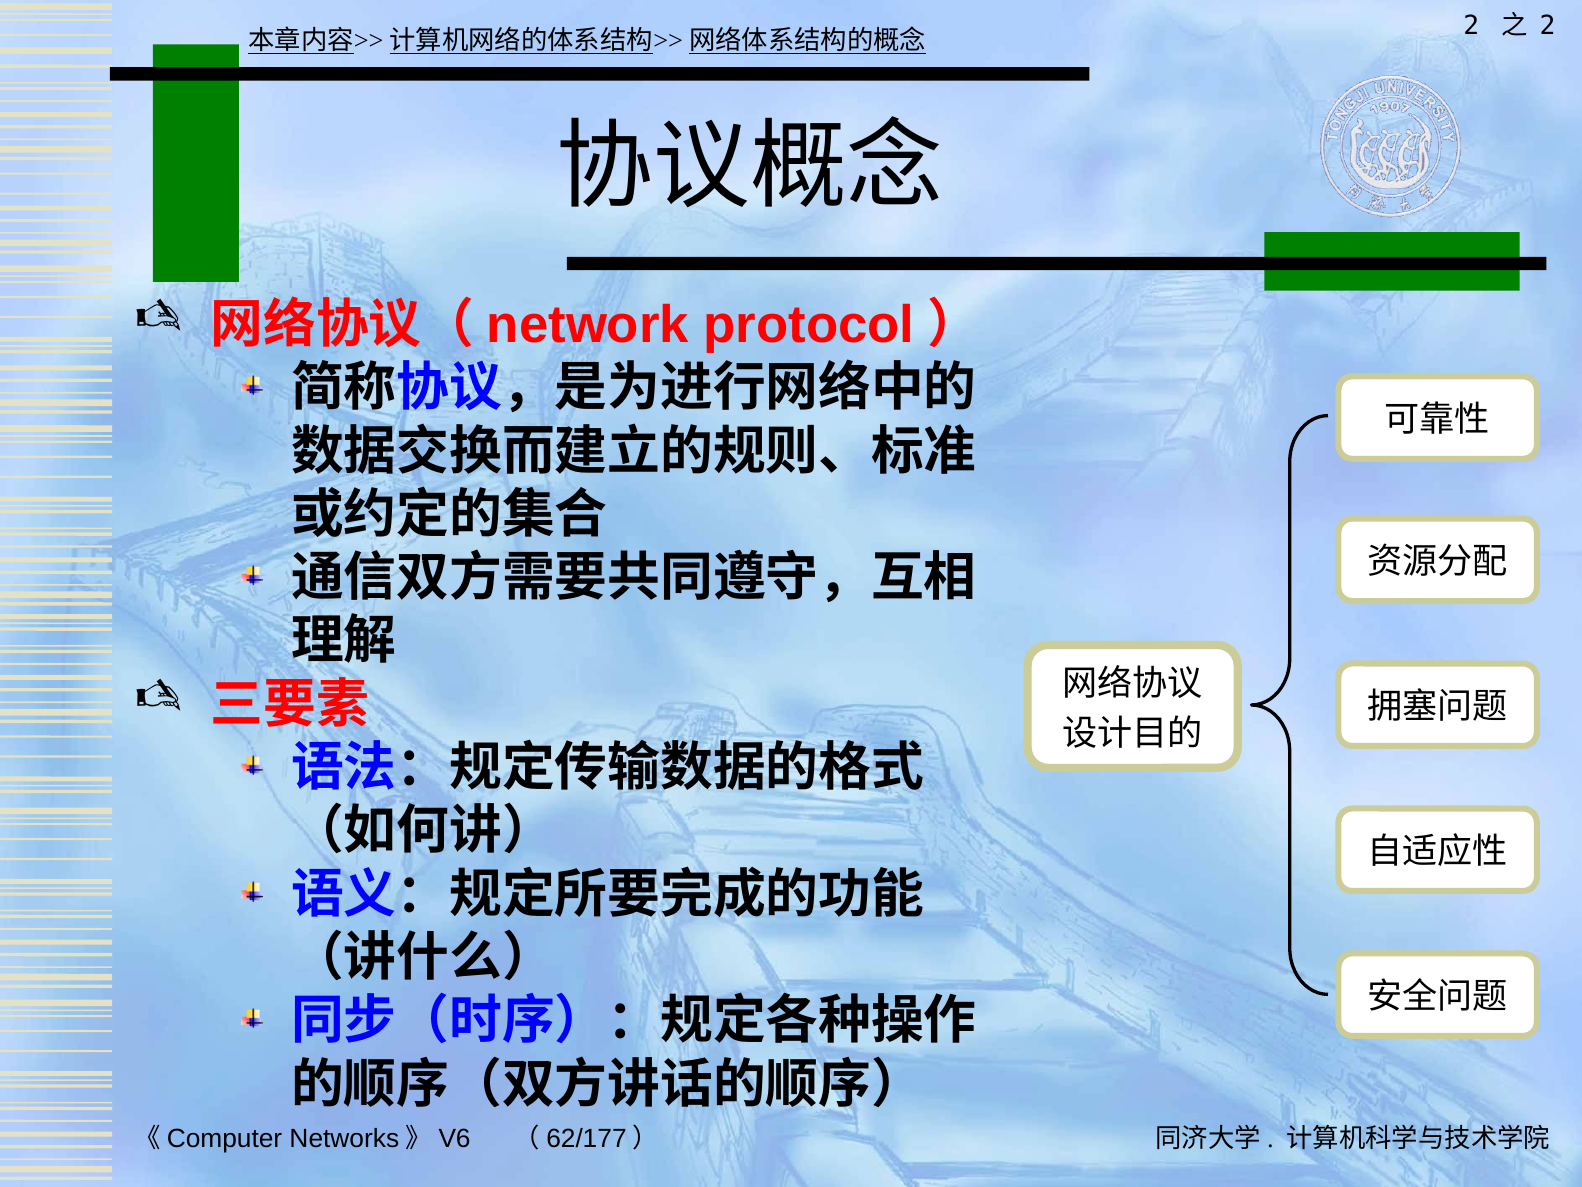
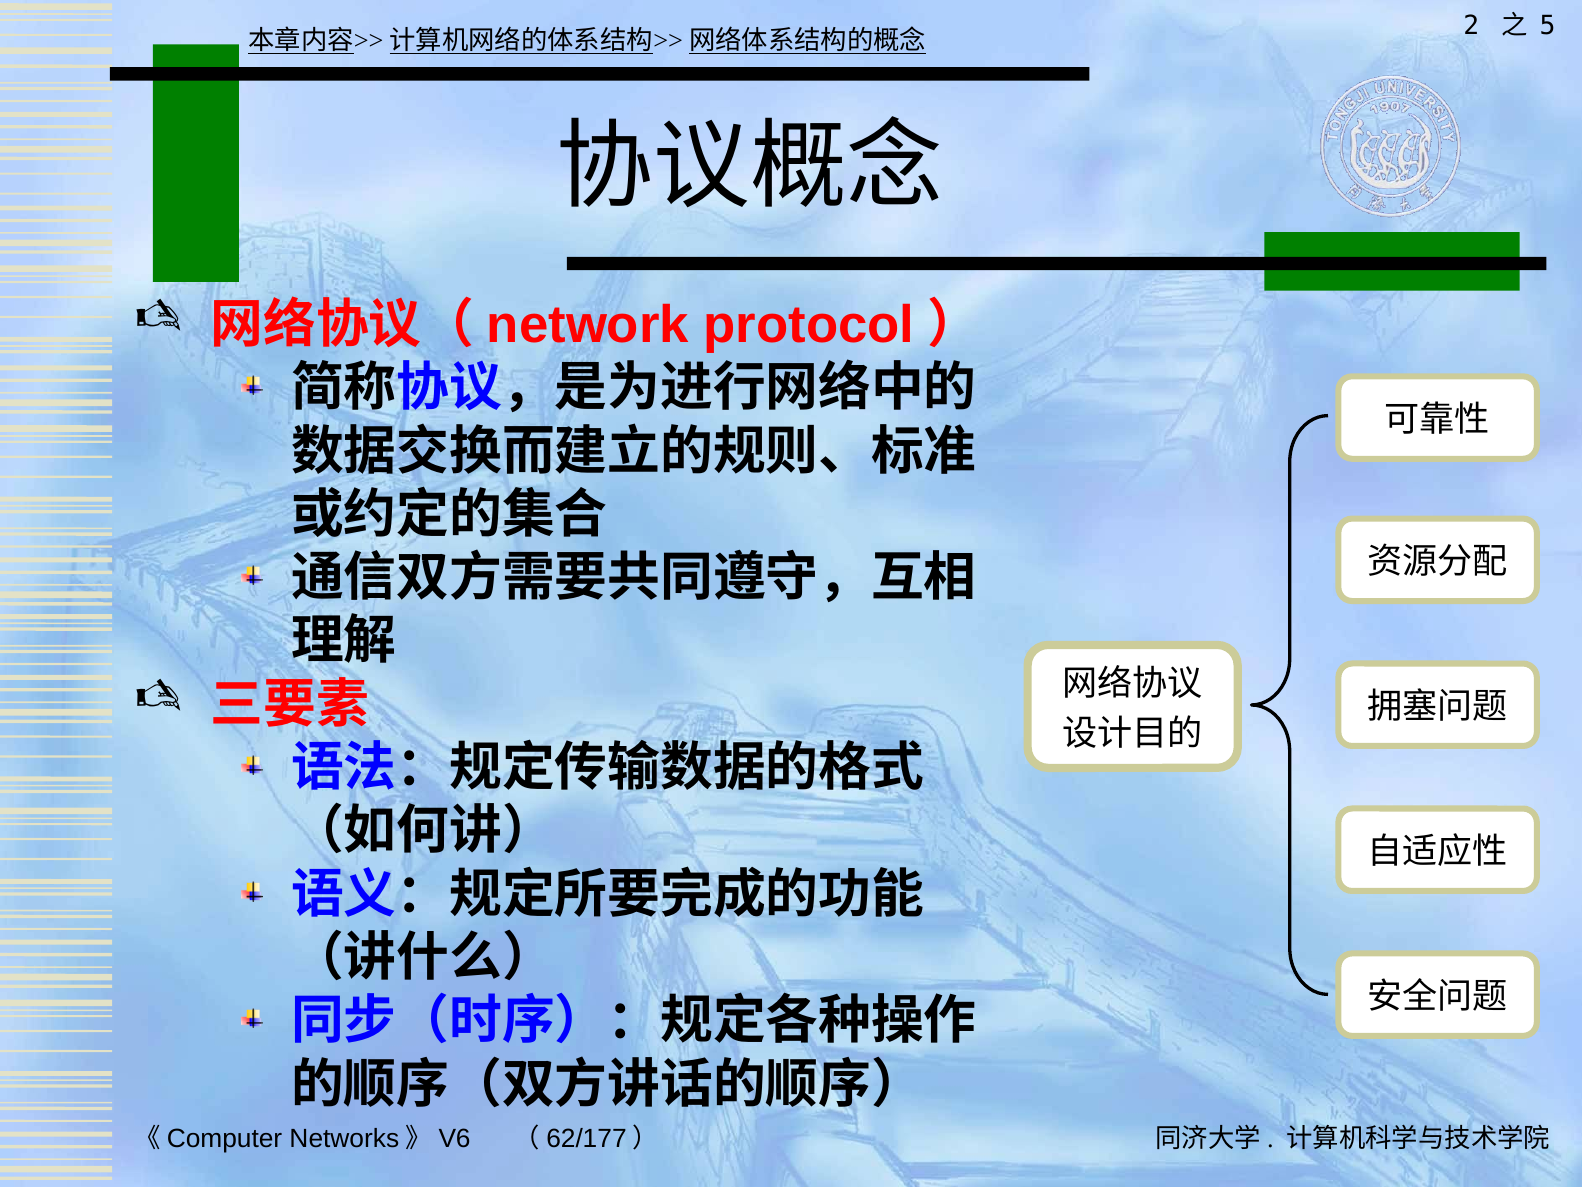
2: 2 -> 5 (1548, 26)
